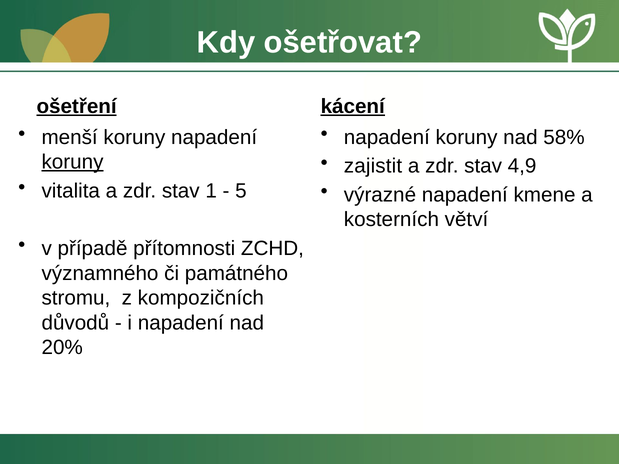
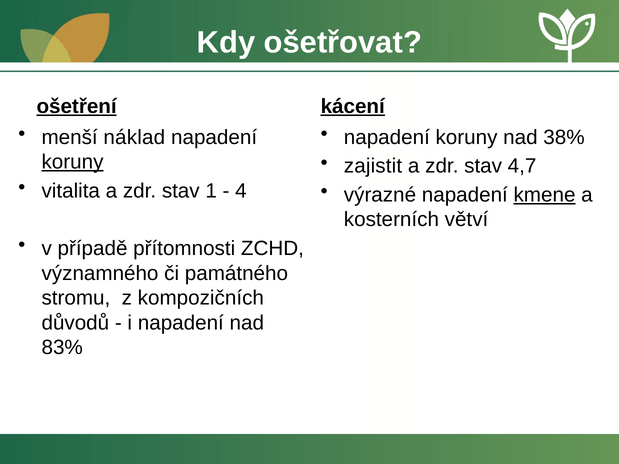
menší koruny: koruny -> náklad (134, 137)
58%: 58% -> 38% (564, 137)
4,9: 4,9 -> 4,7 (522, 166)
5: 5 -> 4 (241, 191)
kmene underline: none -> present (545, 195)
20%: 20% -> 83% (62, 348)
